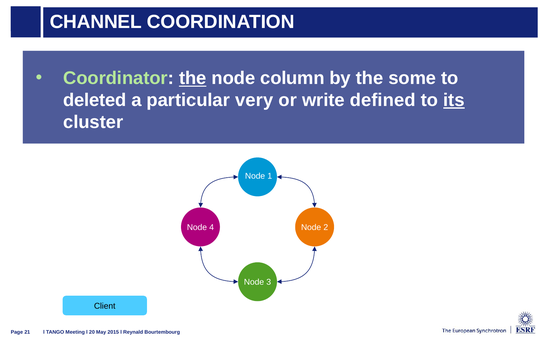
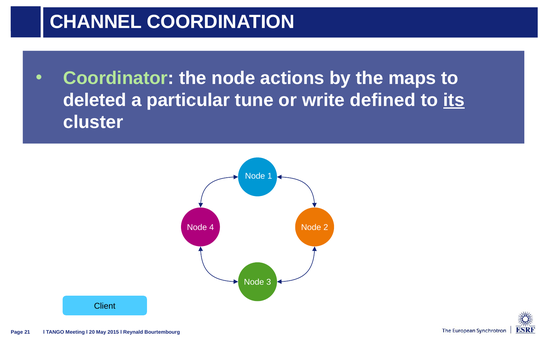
the underline: present -> none (193, 78)
column: column -> actions (292, 78)
some: some -> maps (412, 78)
very: very -> tune (254, 100)
